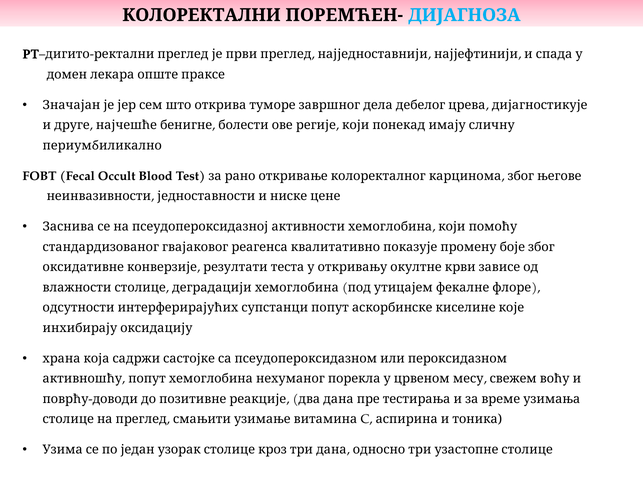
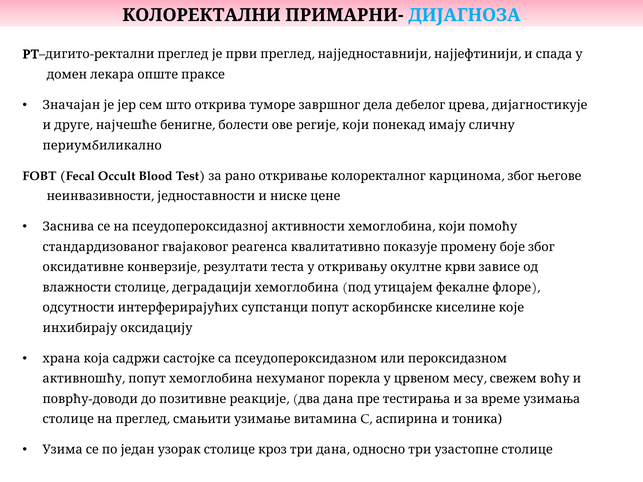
ПОРЕМЋЕН-: ПОРЕМЋЕН- -> ПРИМАРНИ- (344, 15)
